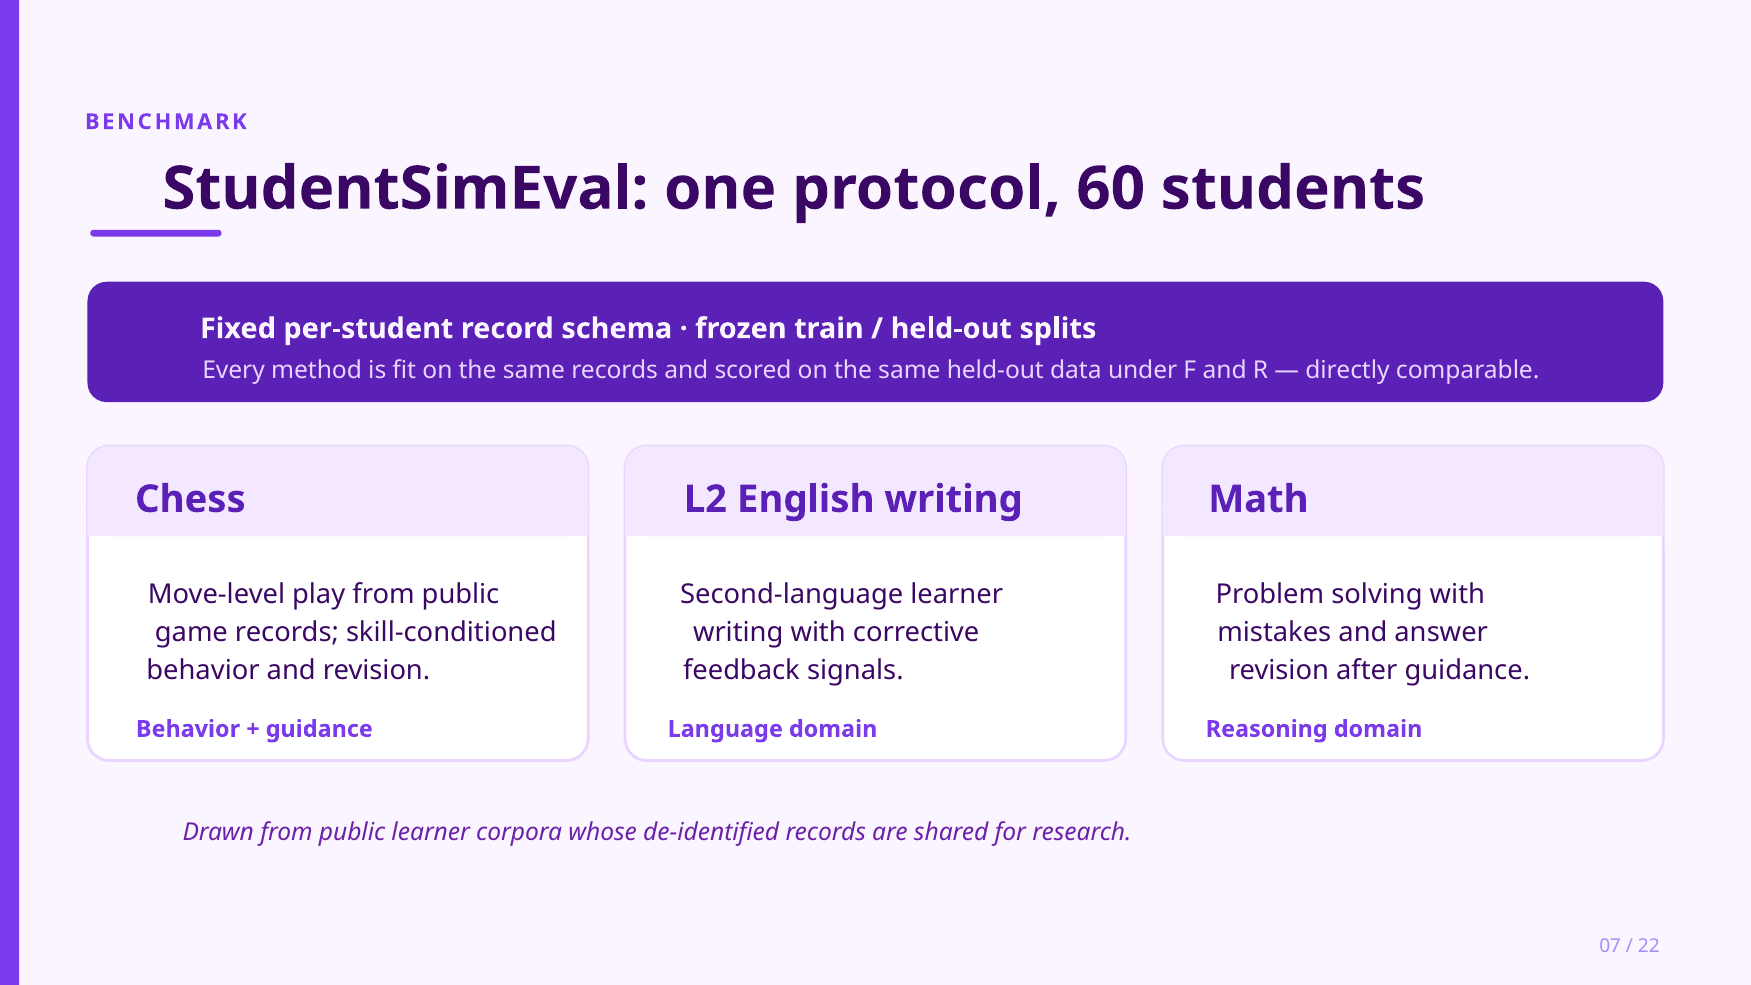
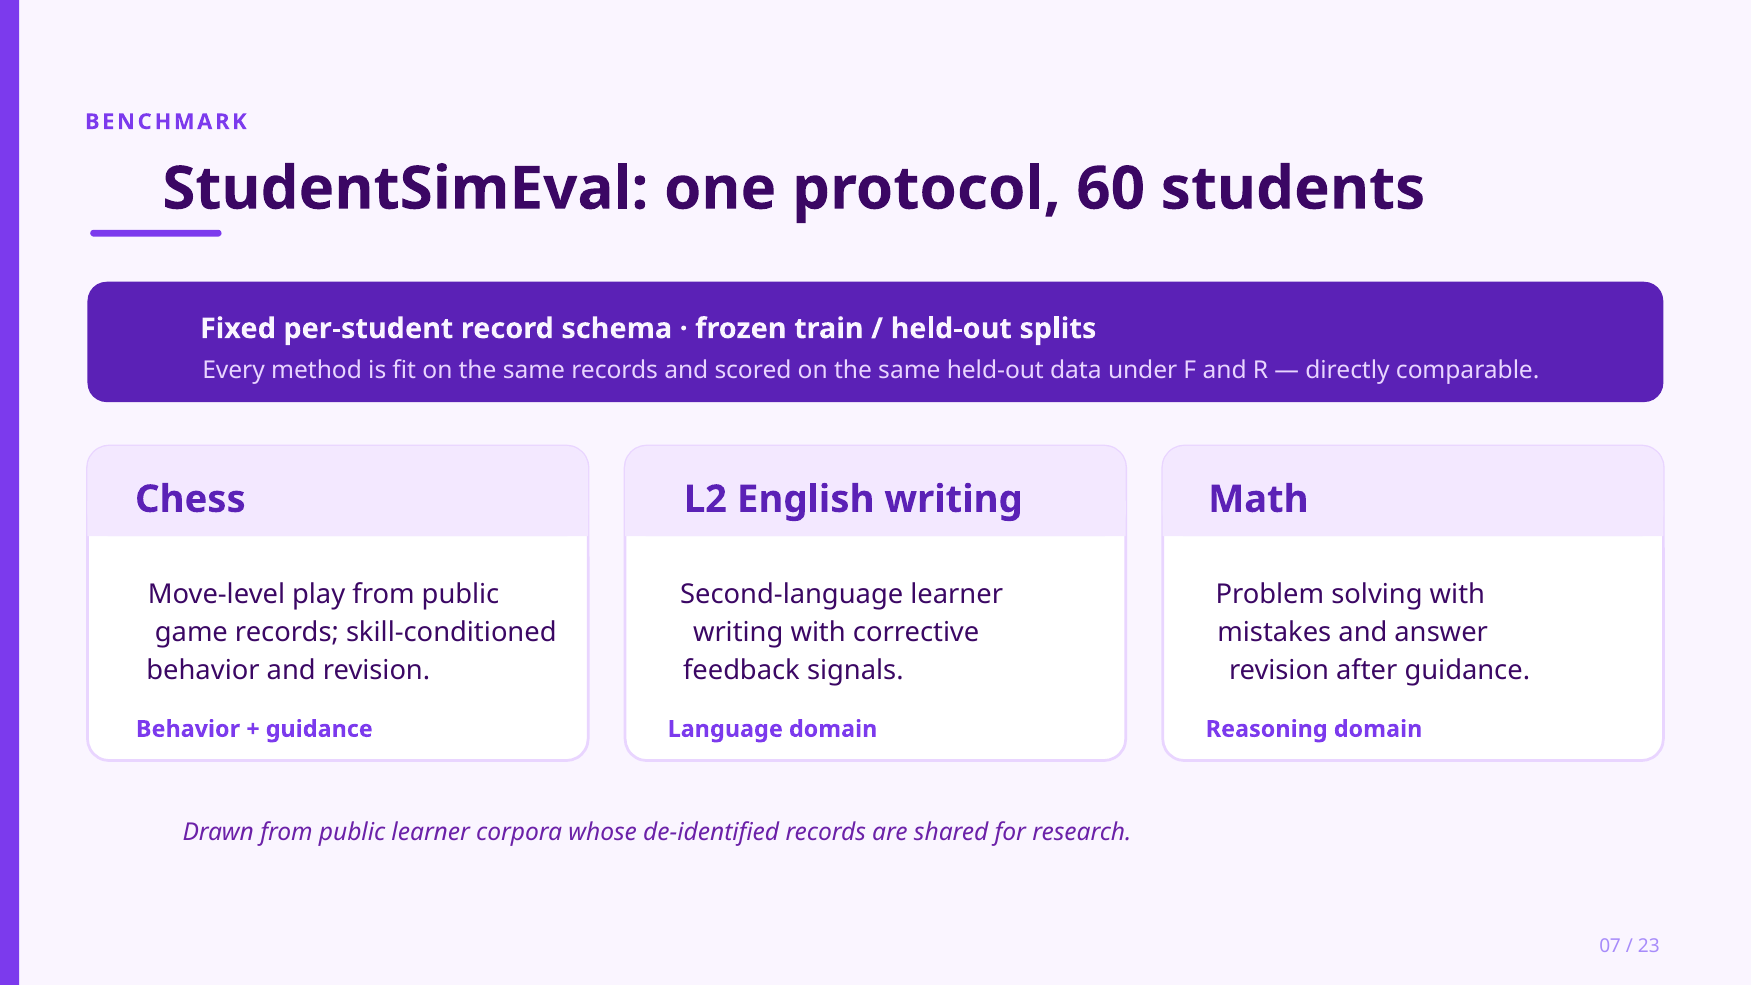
22: 22 -> 23 (1649, 946)
